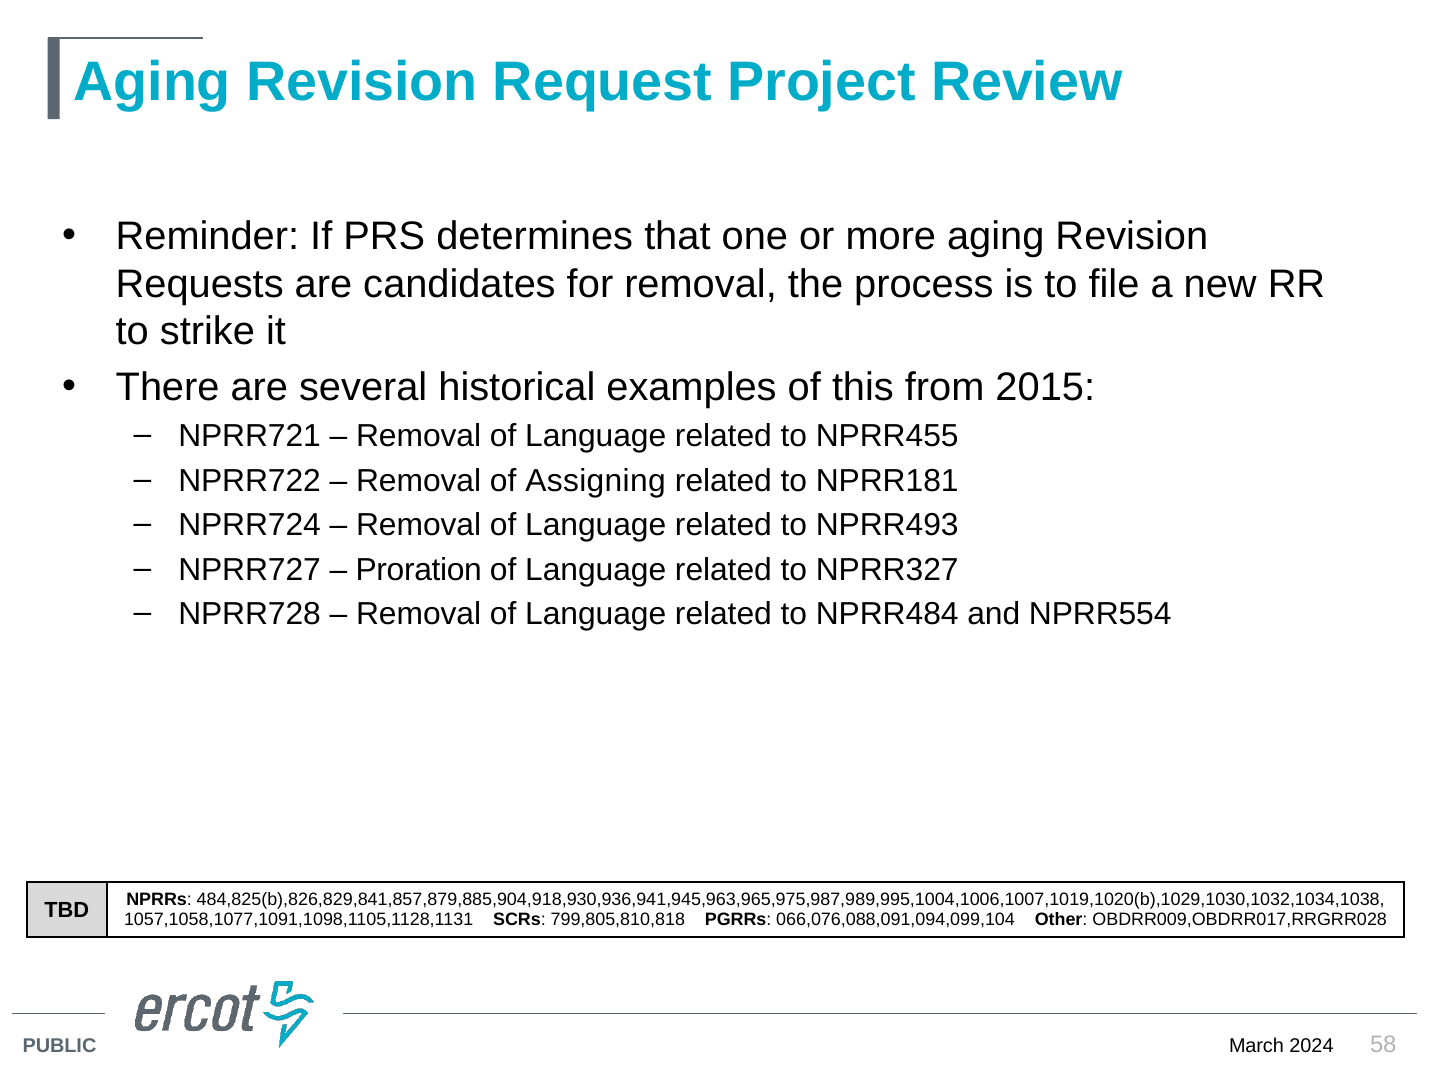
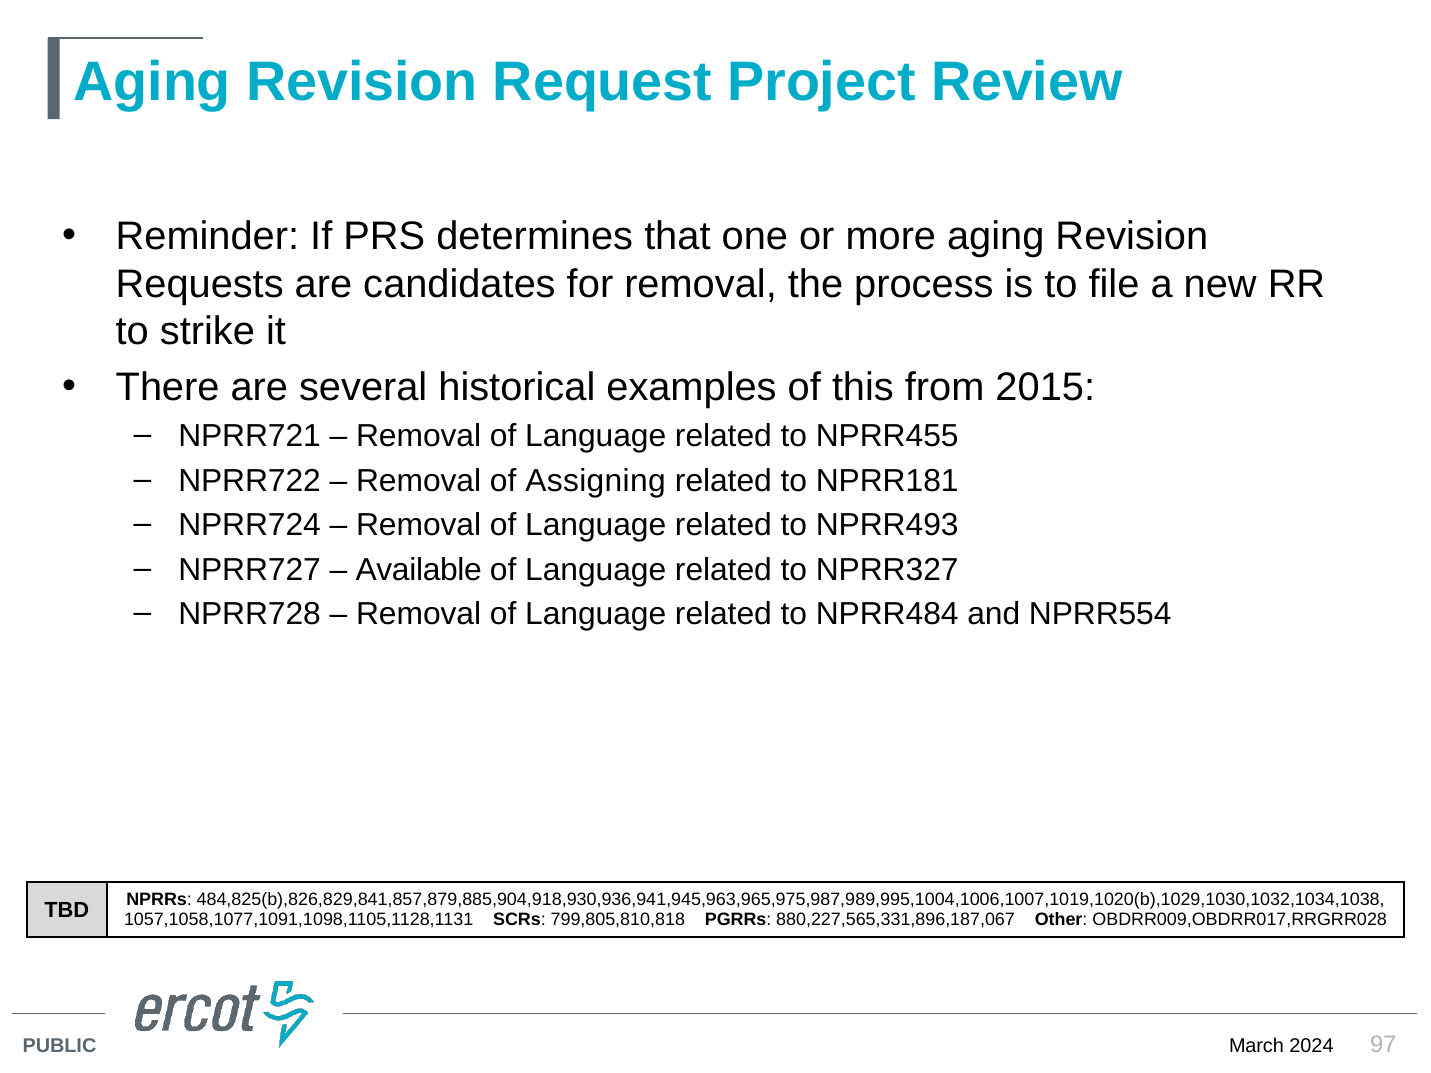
Proration: Proration -> Available (419, 570)
066,076,088,091,094,099,104: 066,076,088,091,094,099,104 -> 880,227,565,331,896,187,067 (896, 920)
58: 58 -> 97 (1383, 1045)
